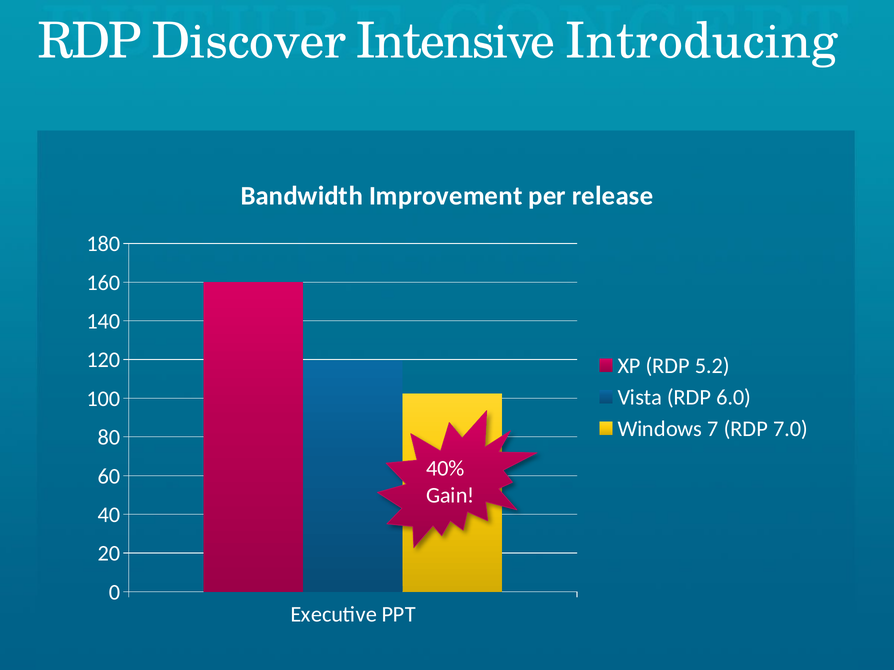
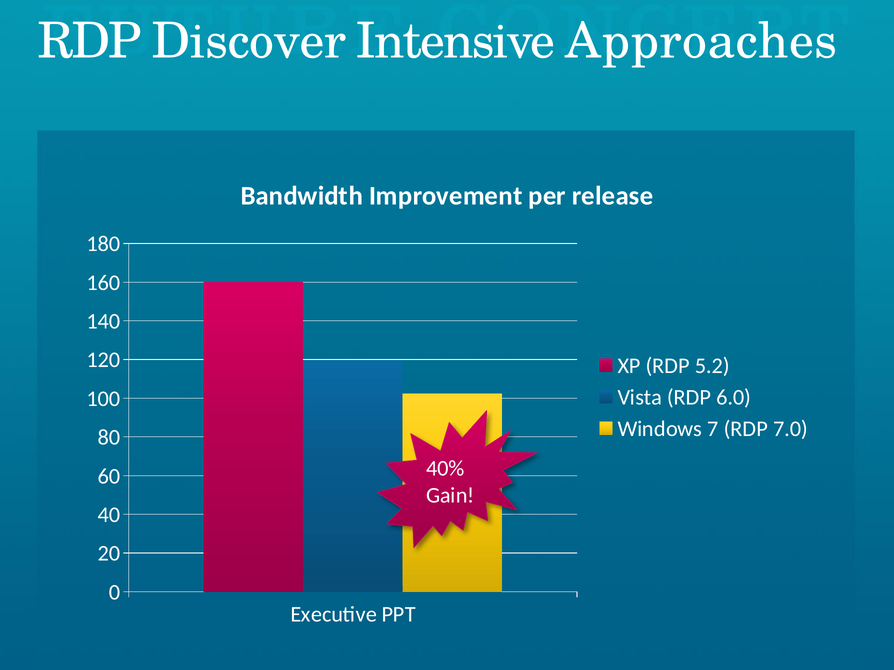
Introducing: Introducing -> Approaches (701, 41)
